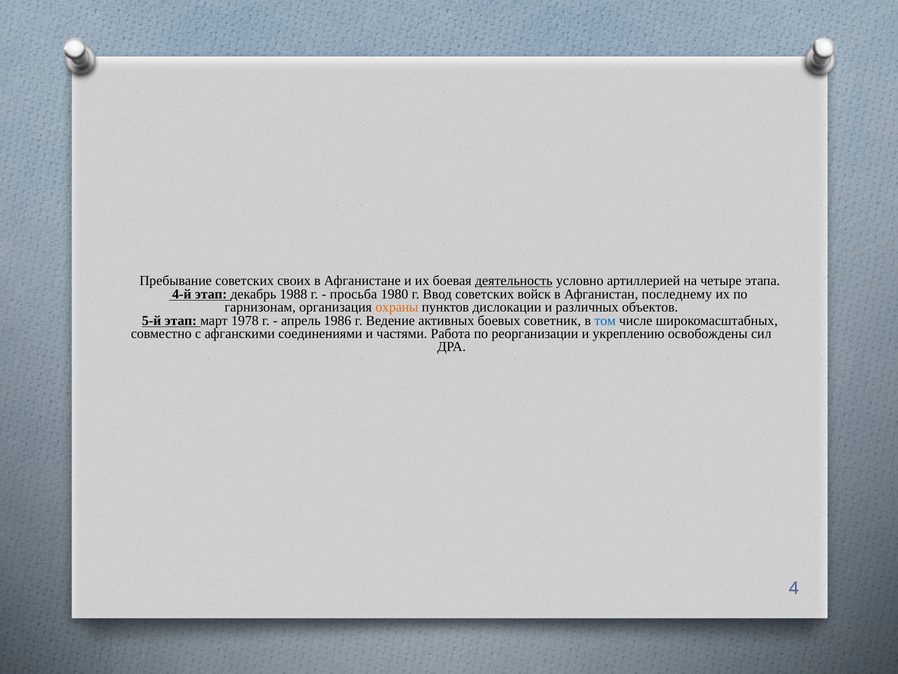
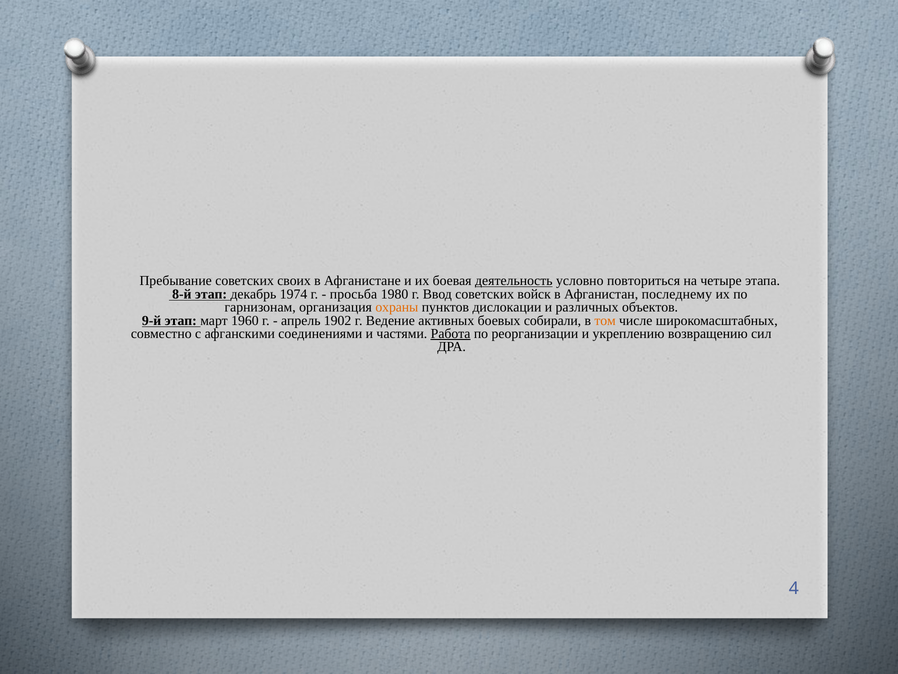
артиллерией: артиллерией -> повториться (644, 281)
4-й: 4-й -> 8-й (182, 294)
1988: 1988 -> 1974 (294, 294)
5-й: 5-й -> 9-й (152, 320)
1978: 1978 -> 1960 (245, 320)
1986: 1986 -> 1902 (338, 320)
советник: советник -> собирали (553, 320)
том colour: blue -> orange (605, 320)
Работа underline: none -> present (451, 333)
освобождены: освобождены -> возвращению (708, 333)
